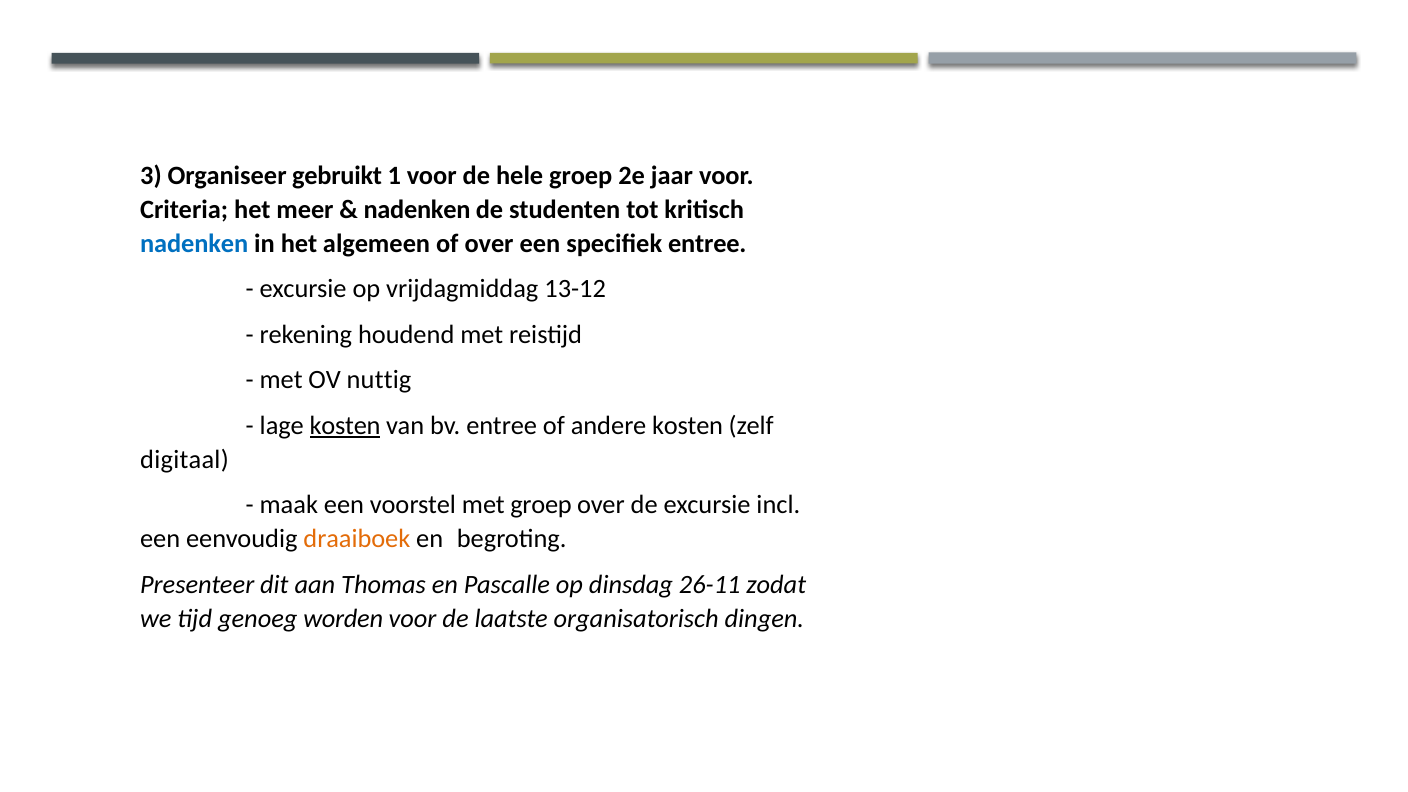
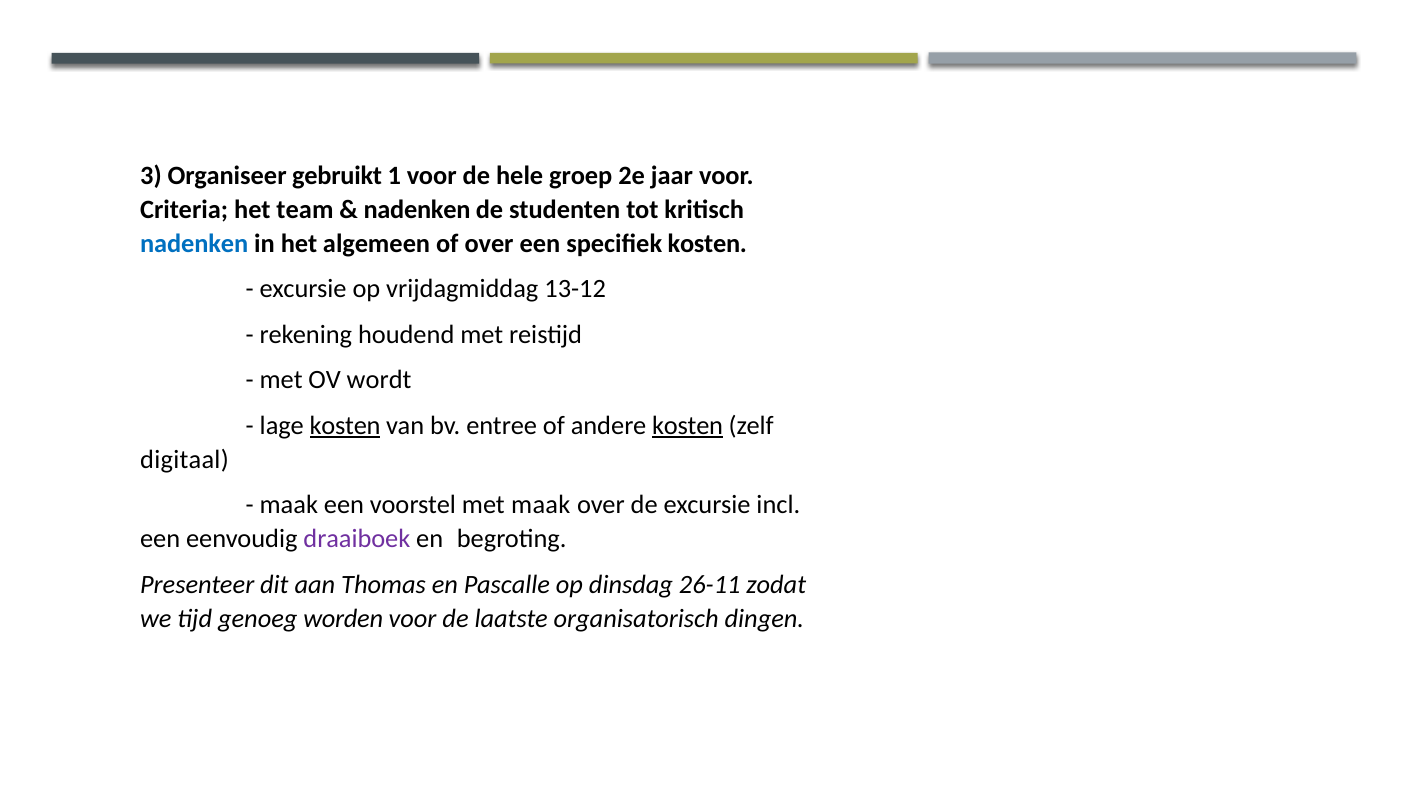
meer: meer -> team (305, 209)
specifiek entree: entree -> kosten (707, 243)
nuttig: nuttig -> wordt (379, 380)
kosten underline: none -> present (688, 426)
met groep: groep -> maak (541, 505)
draaiboek colour: orange -> purple (357, 539)
